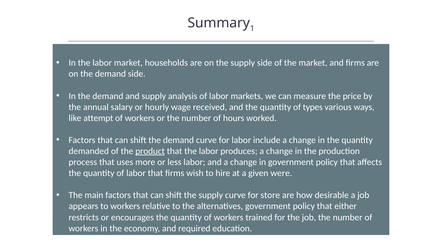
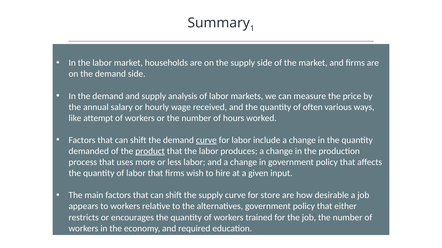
types: types -> often (313, 107)
curve underline: none -> present (206, 140)
were: were -> input (281, 174)
